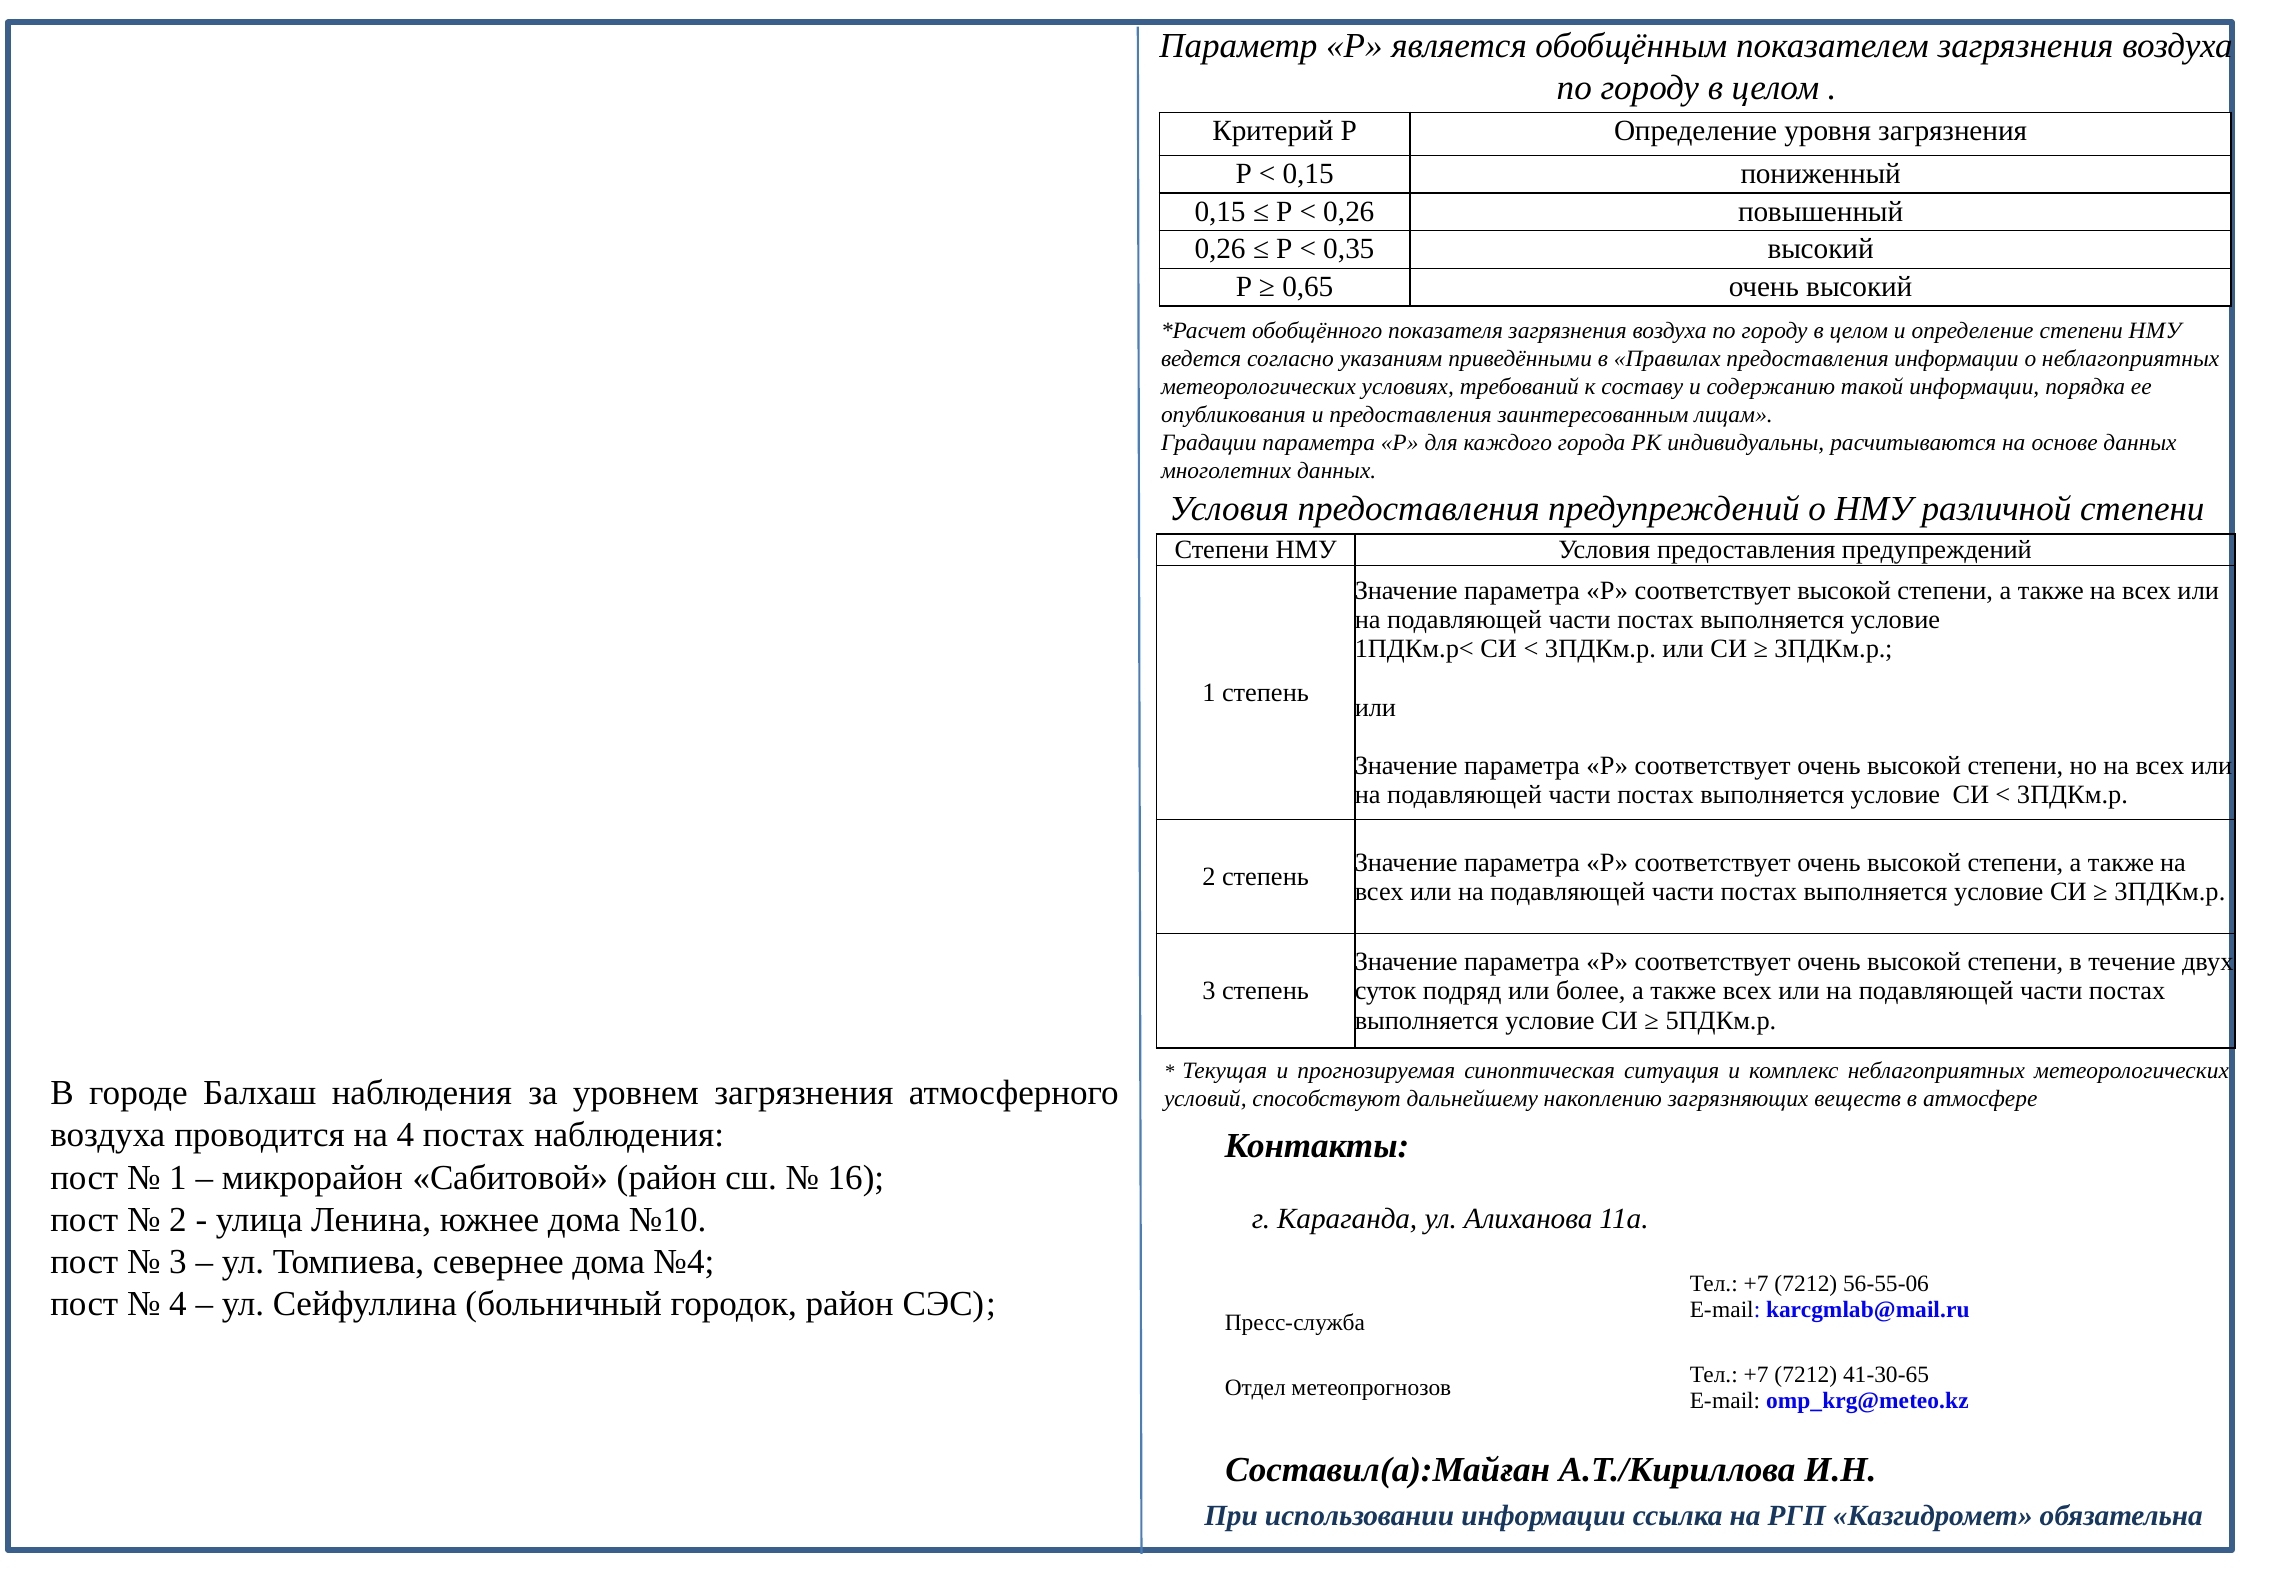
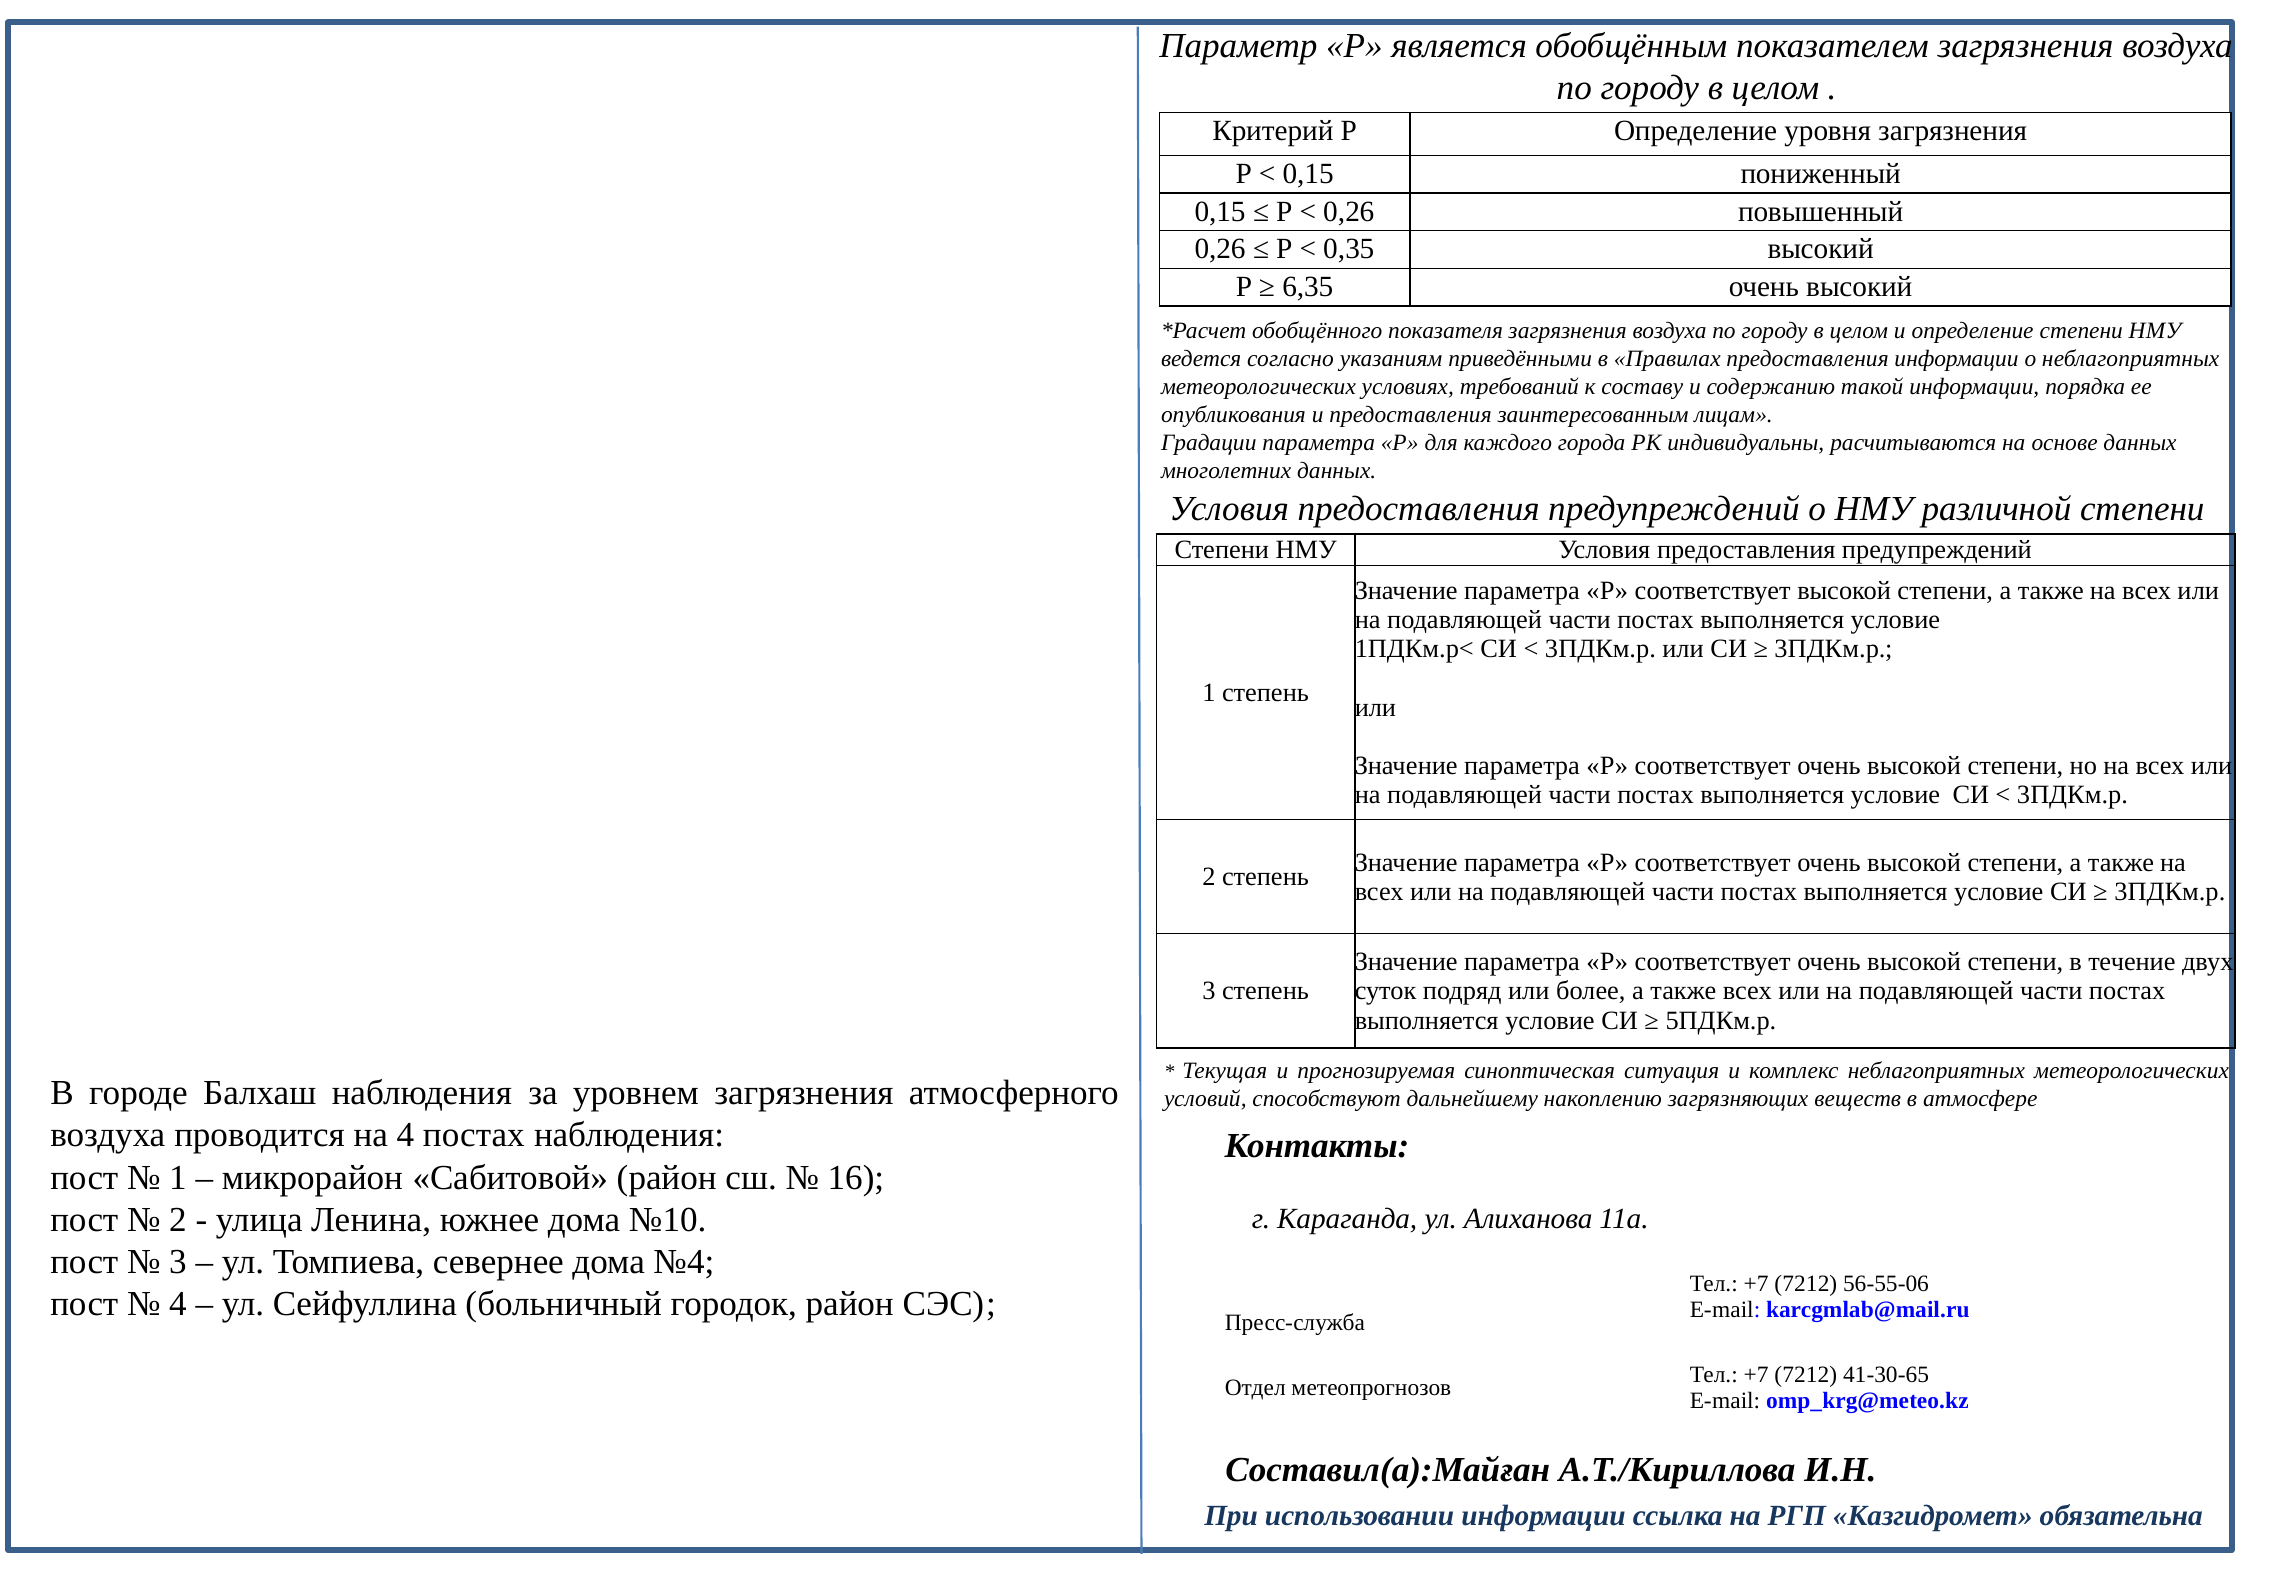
0,65: 0,65 -> 6,35 (1308, 287)
